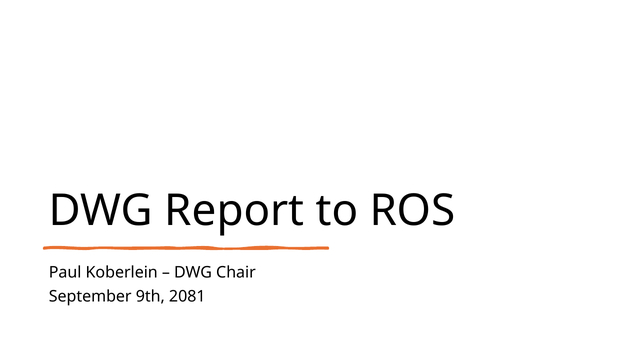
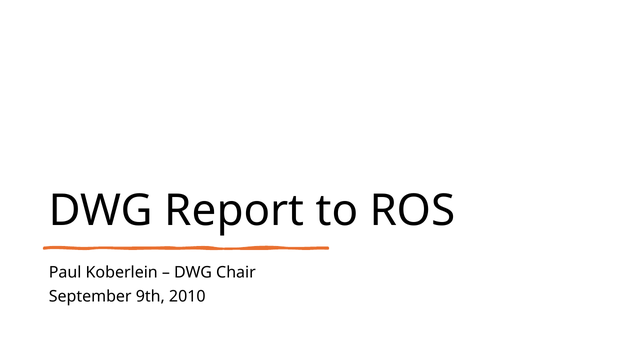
2081: 2081 -> 2010 (187, 296)
